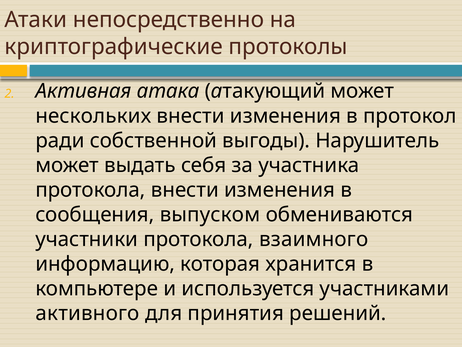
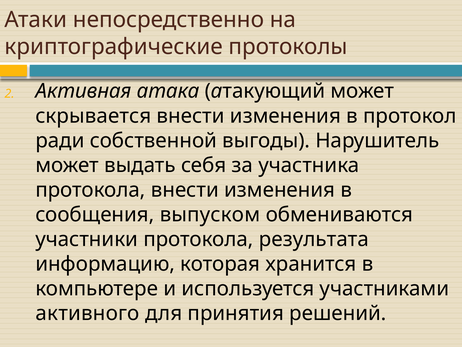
нескольких: нескольких -> скрывается (93, 116)
взаимного: взаимного -> результата (314, 239)
